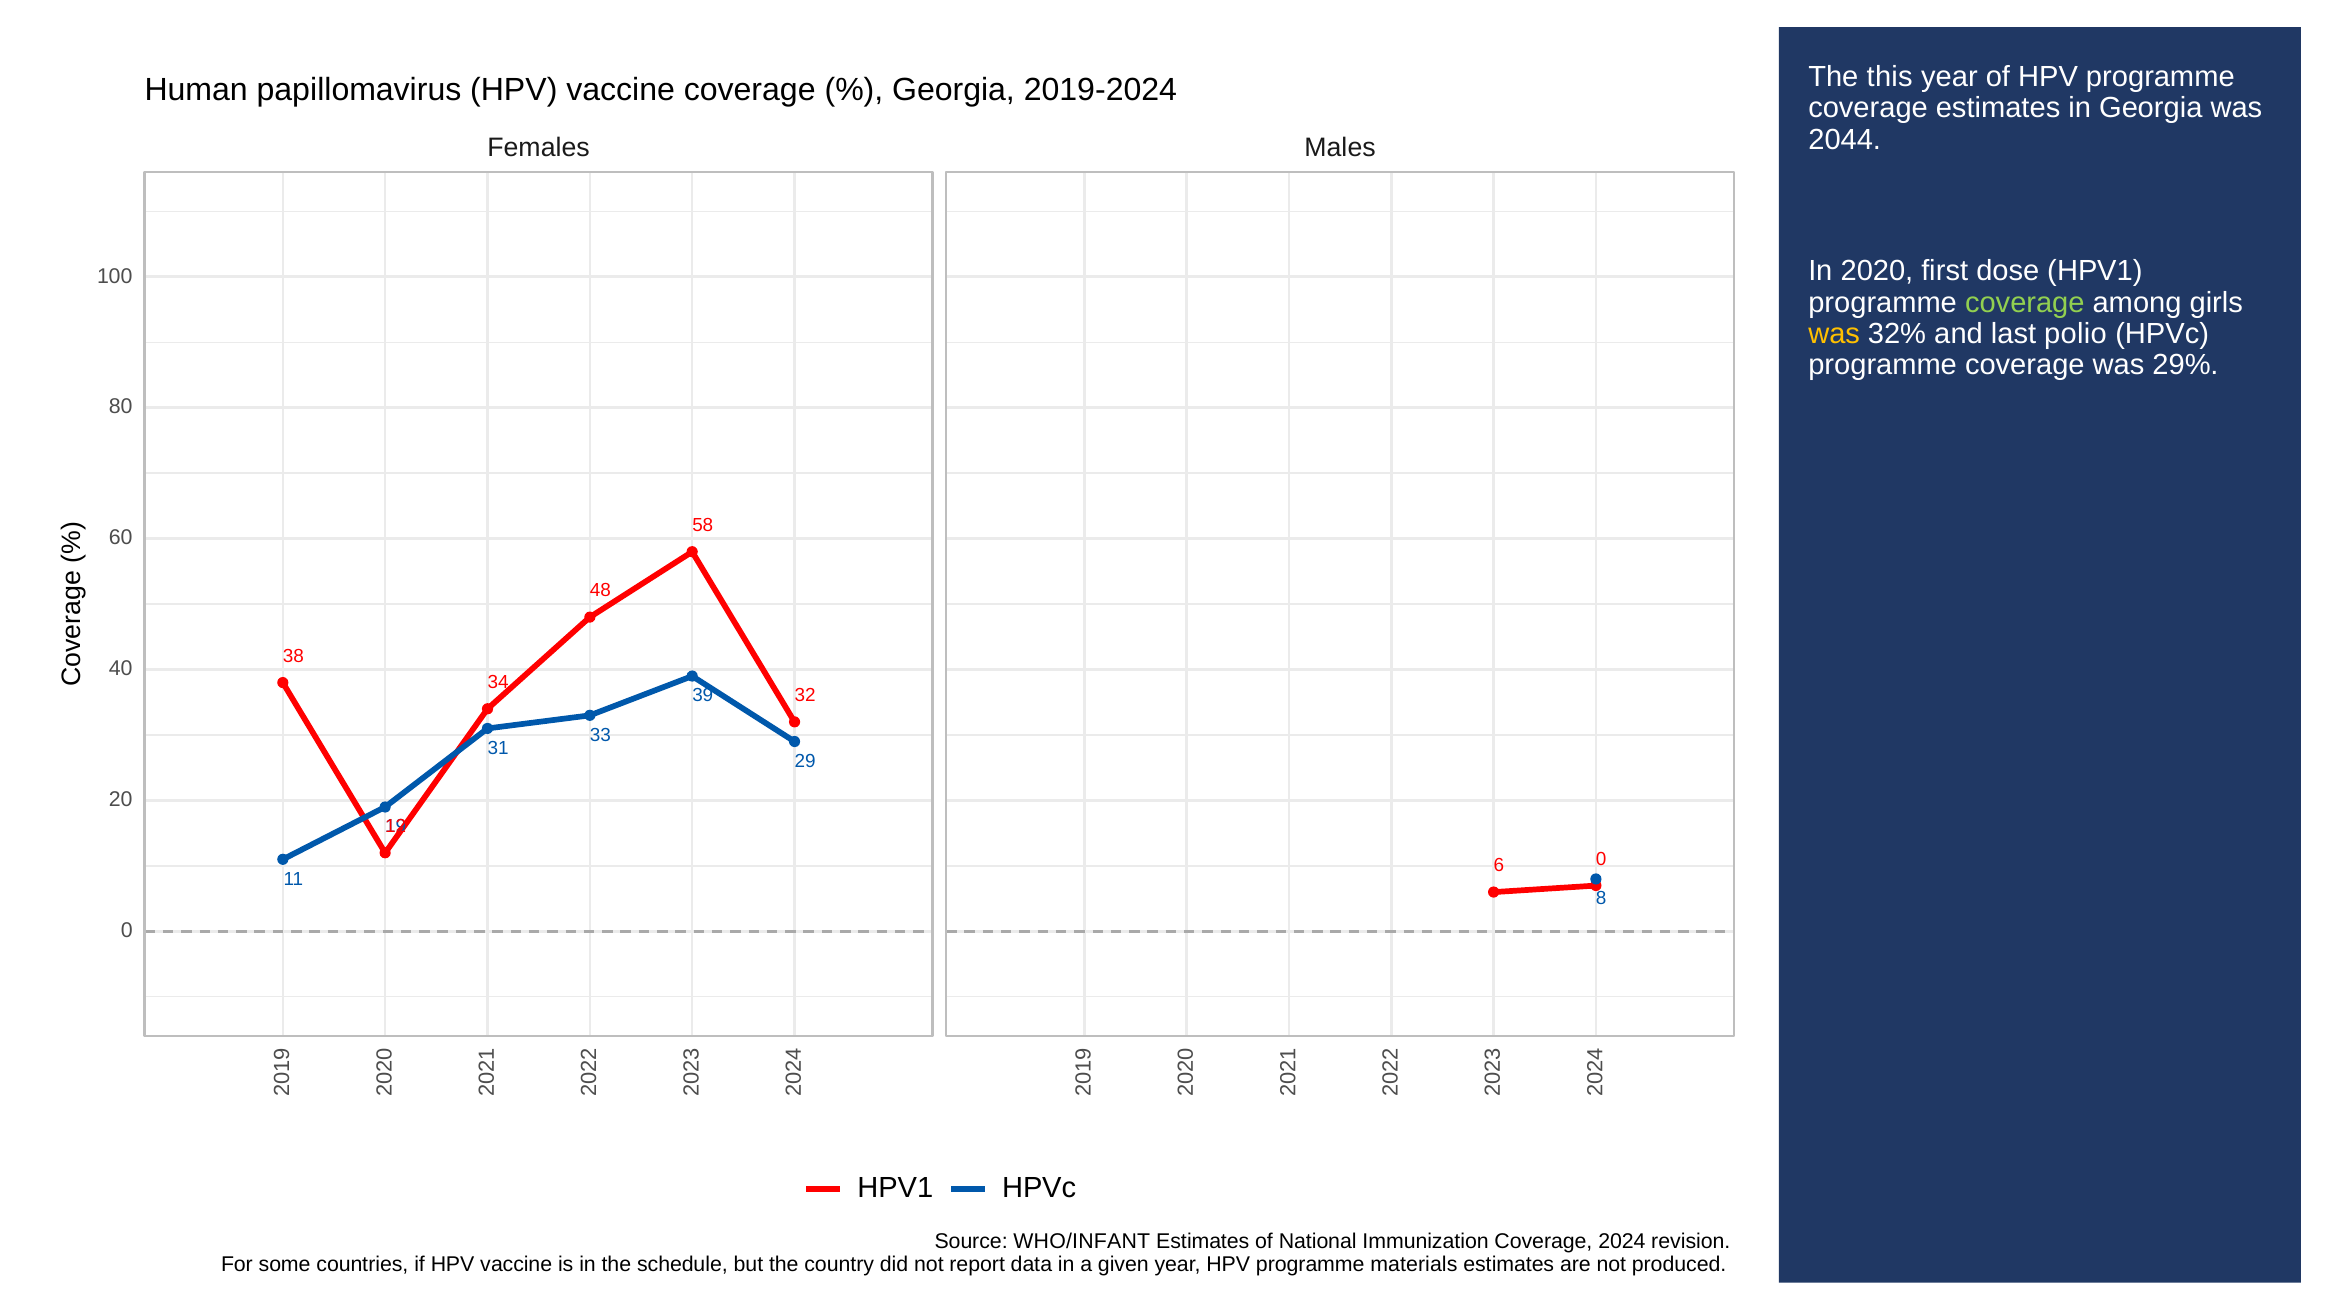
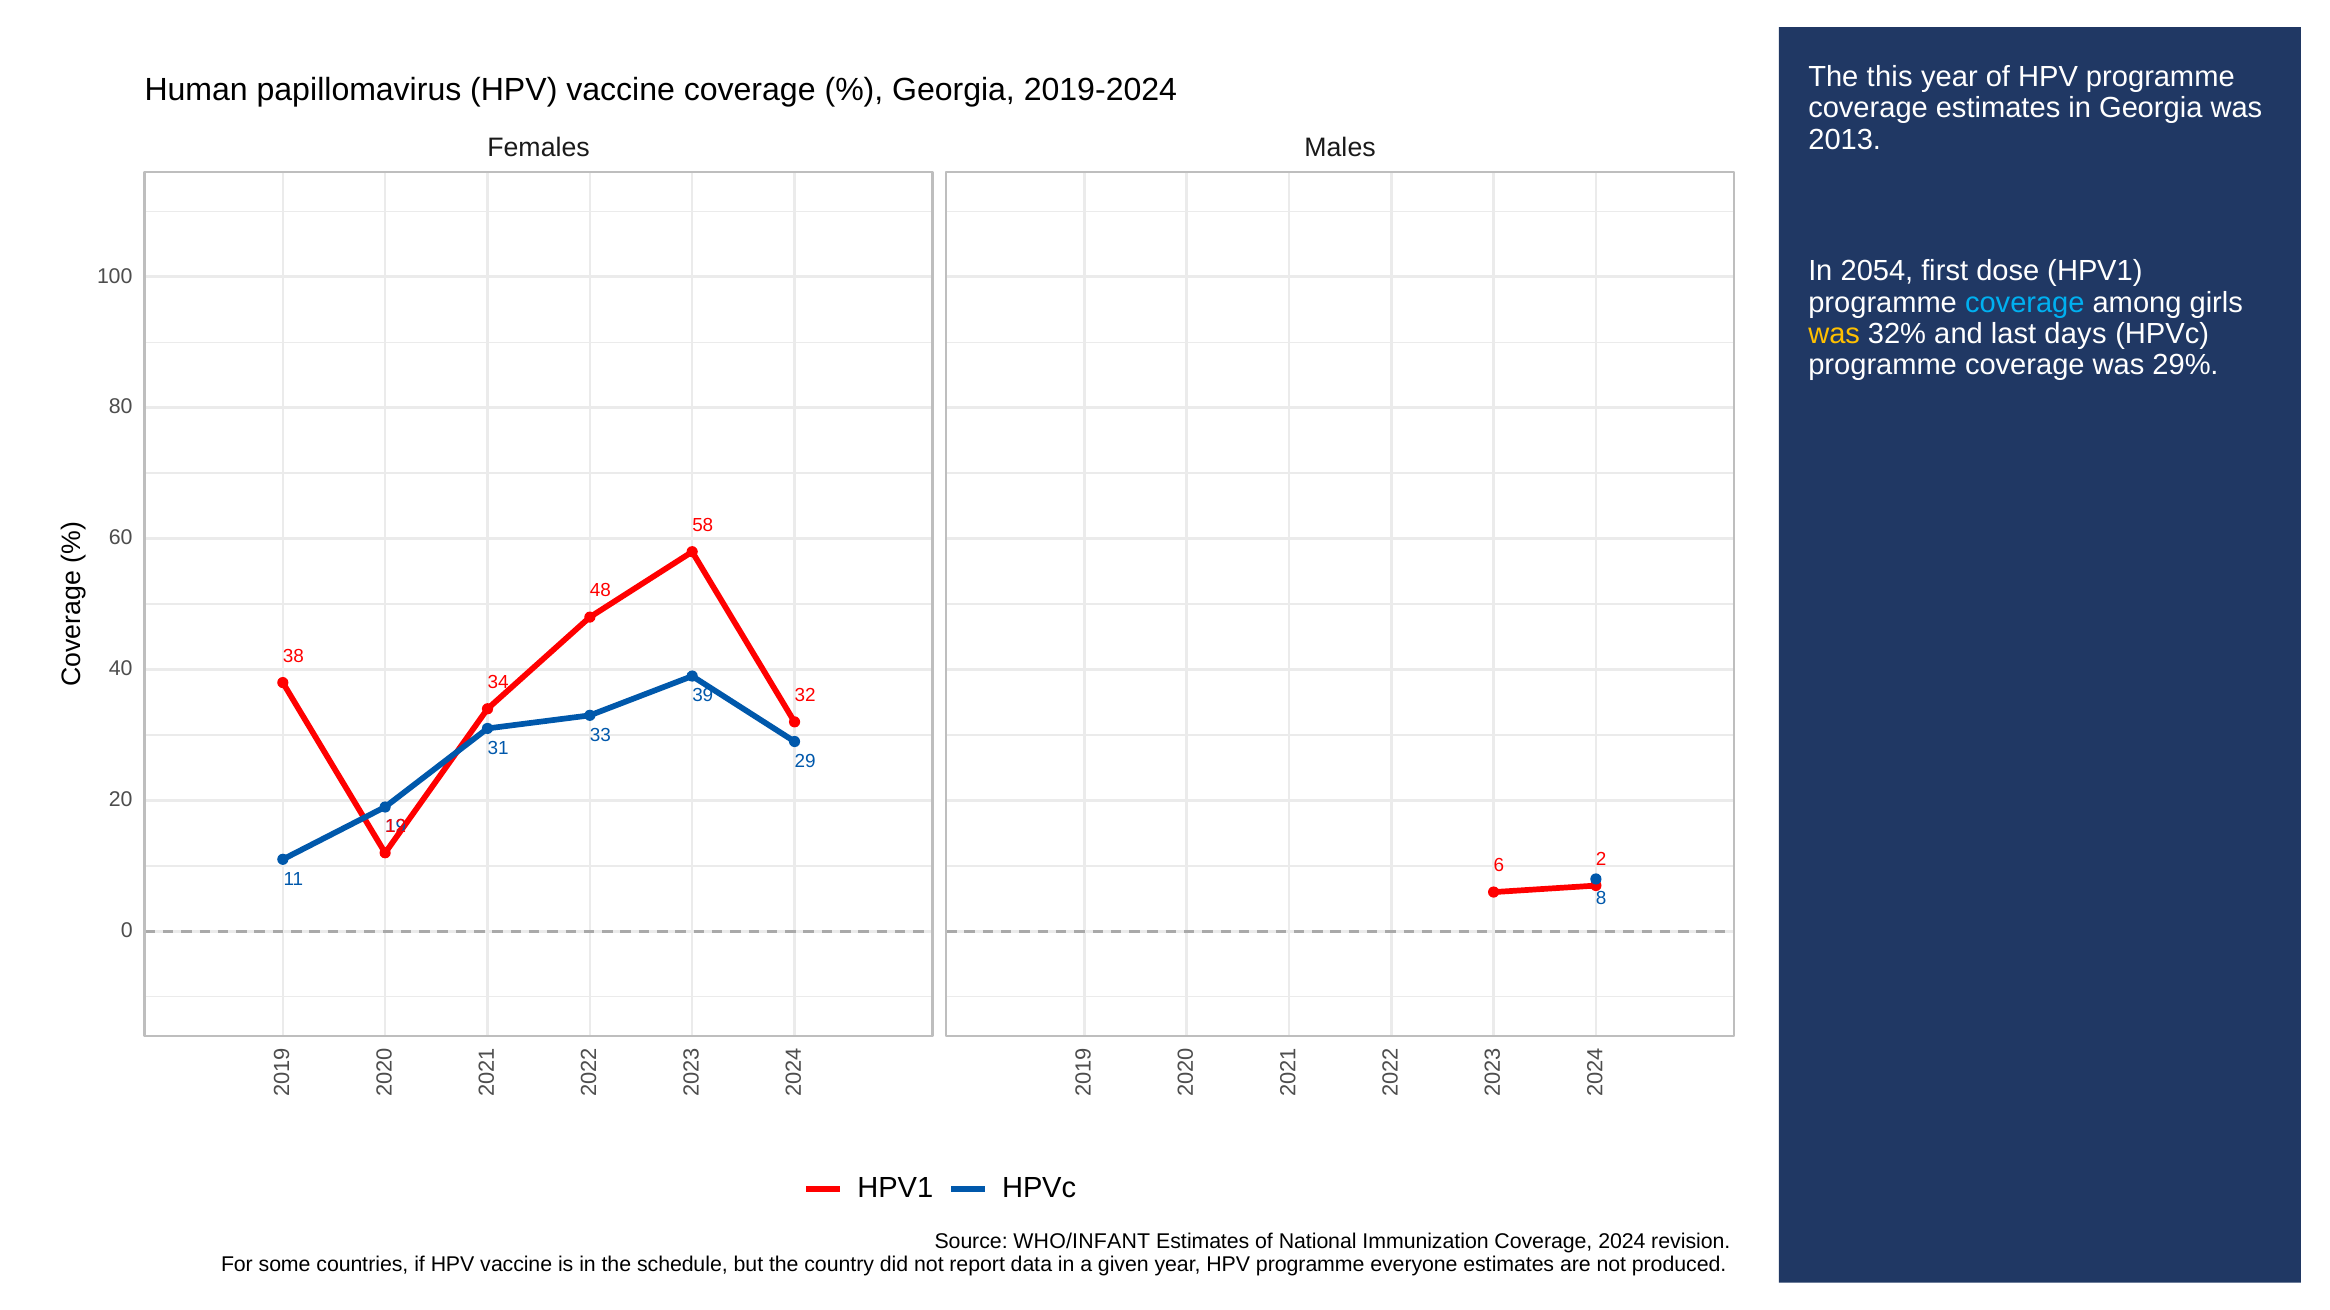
2044: 2044 -> 2013 (1845, 139)
2020: 2020 -> 2054 (1877, 271)
coverage colour: light green -> light blue (2025, 303)
polio: polio -> days (2075, 334)
6 0: 0 -> 2 (1601, 860)
materials: materials -> everyone (1414, 1265)
